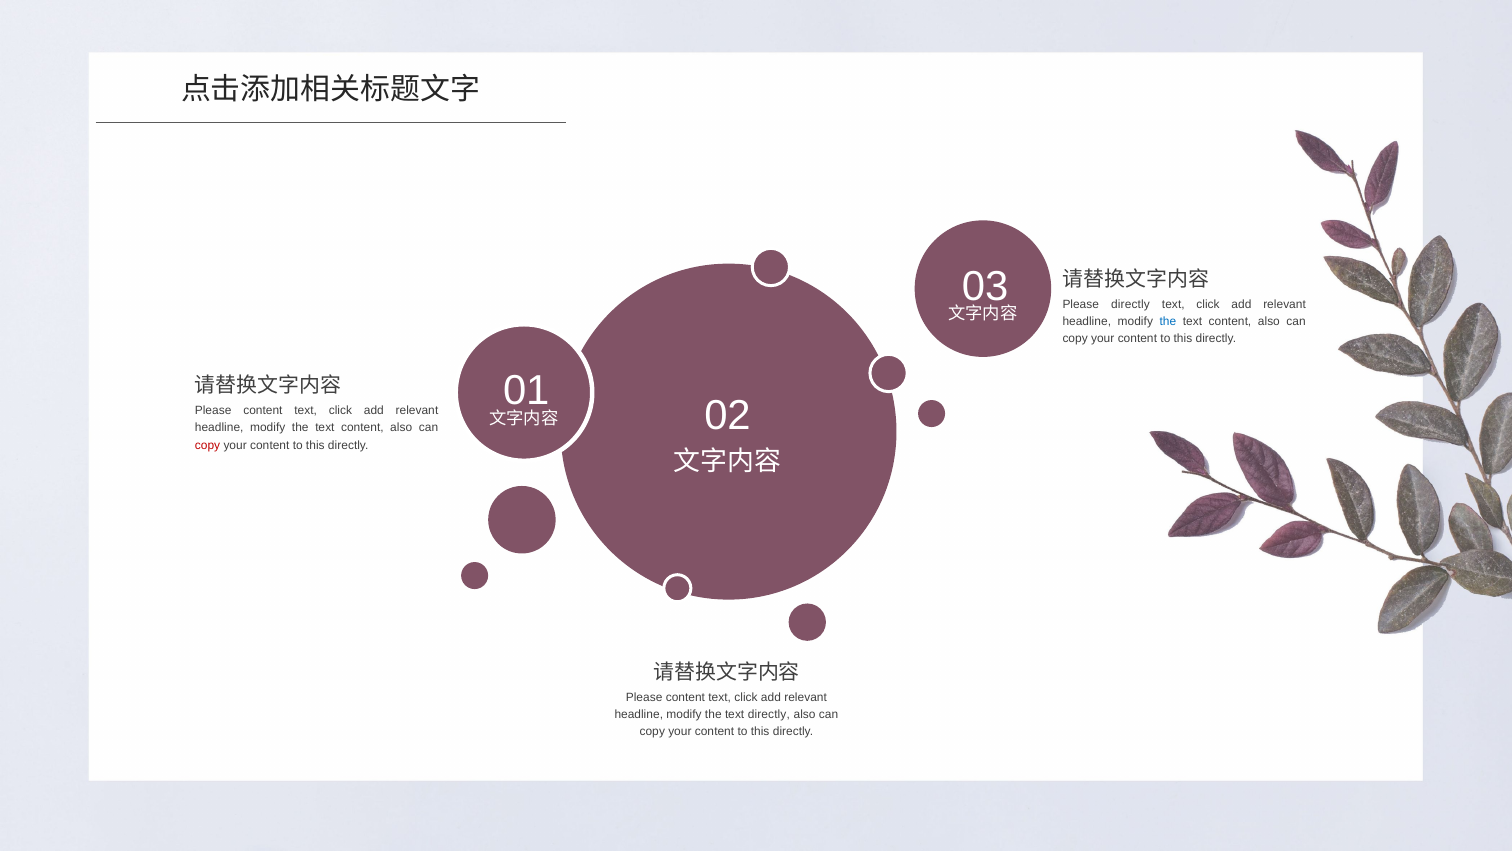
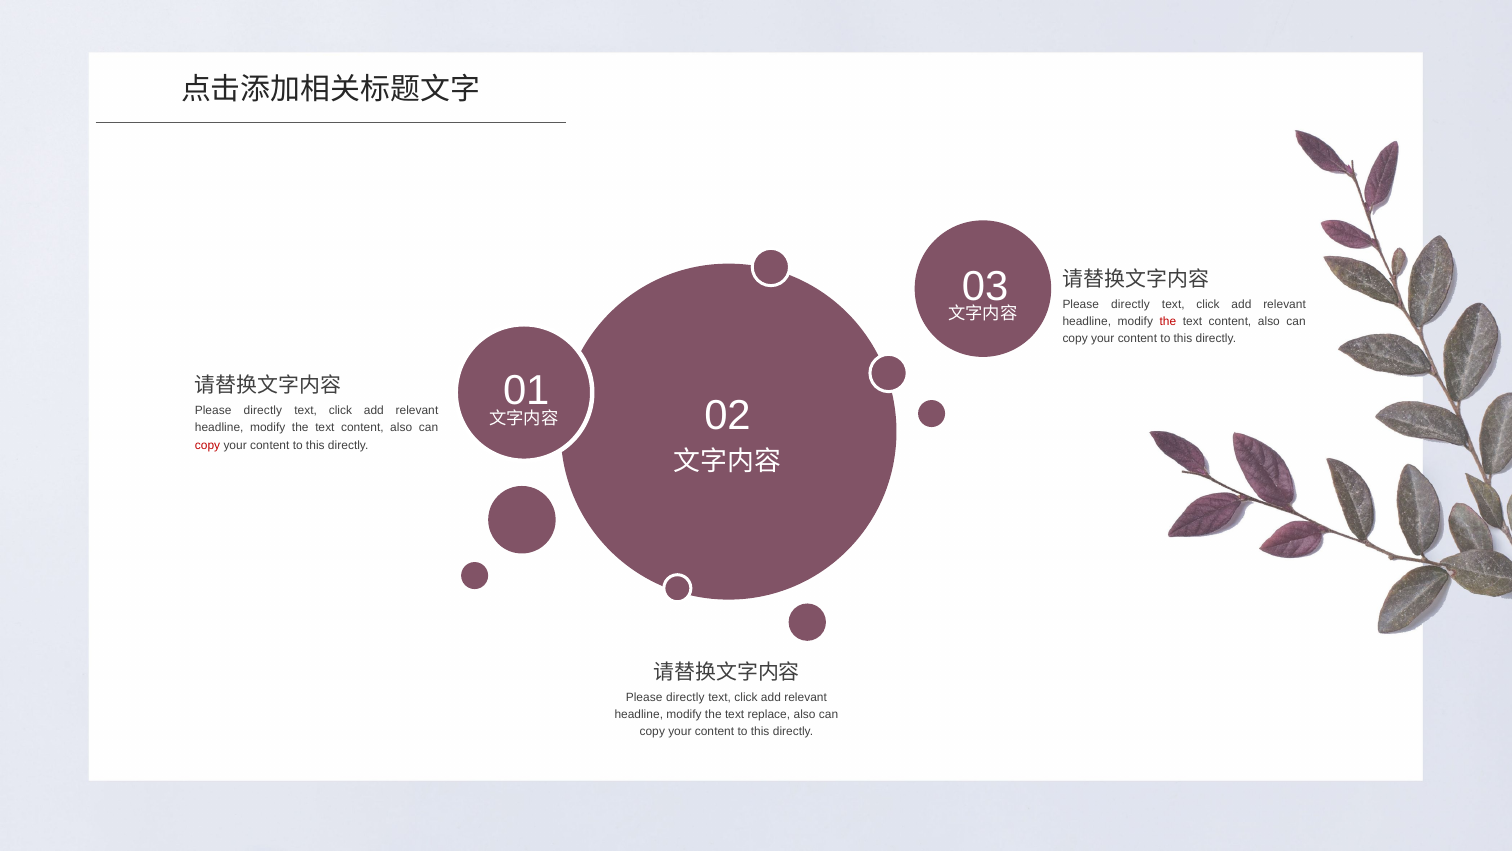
the colour: blue -> red (1168, 322)
content: content -> directly (263, 411)
content: content -> directly (685, 697)
text directly: directly -> replace (769, 714)
